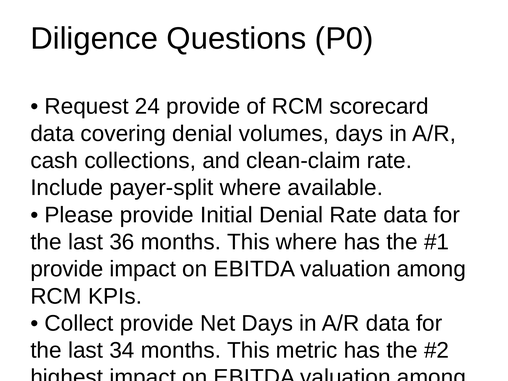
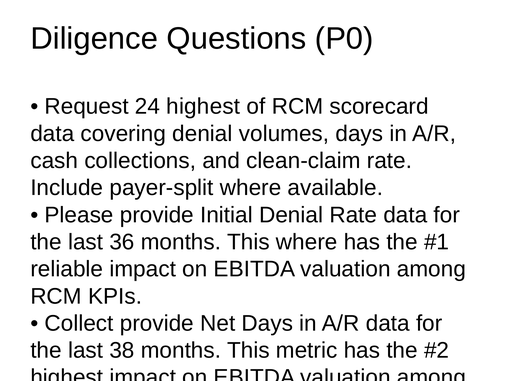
24 provide: provide -> highest (203, 107)
provide: provide -> reliable (67, 269)
34: 34 -> 38 (122, 350)
